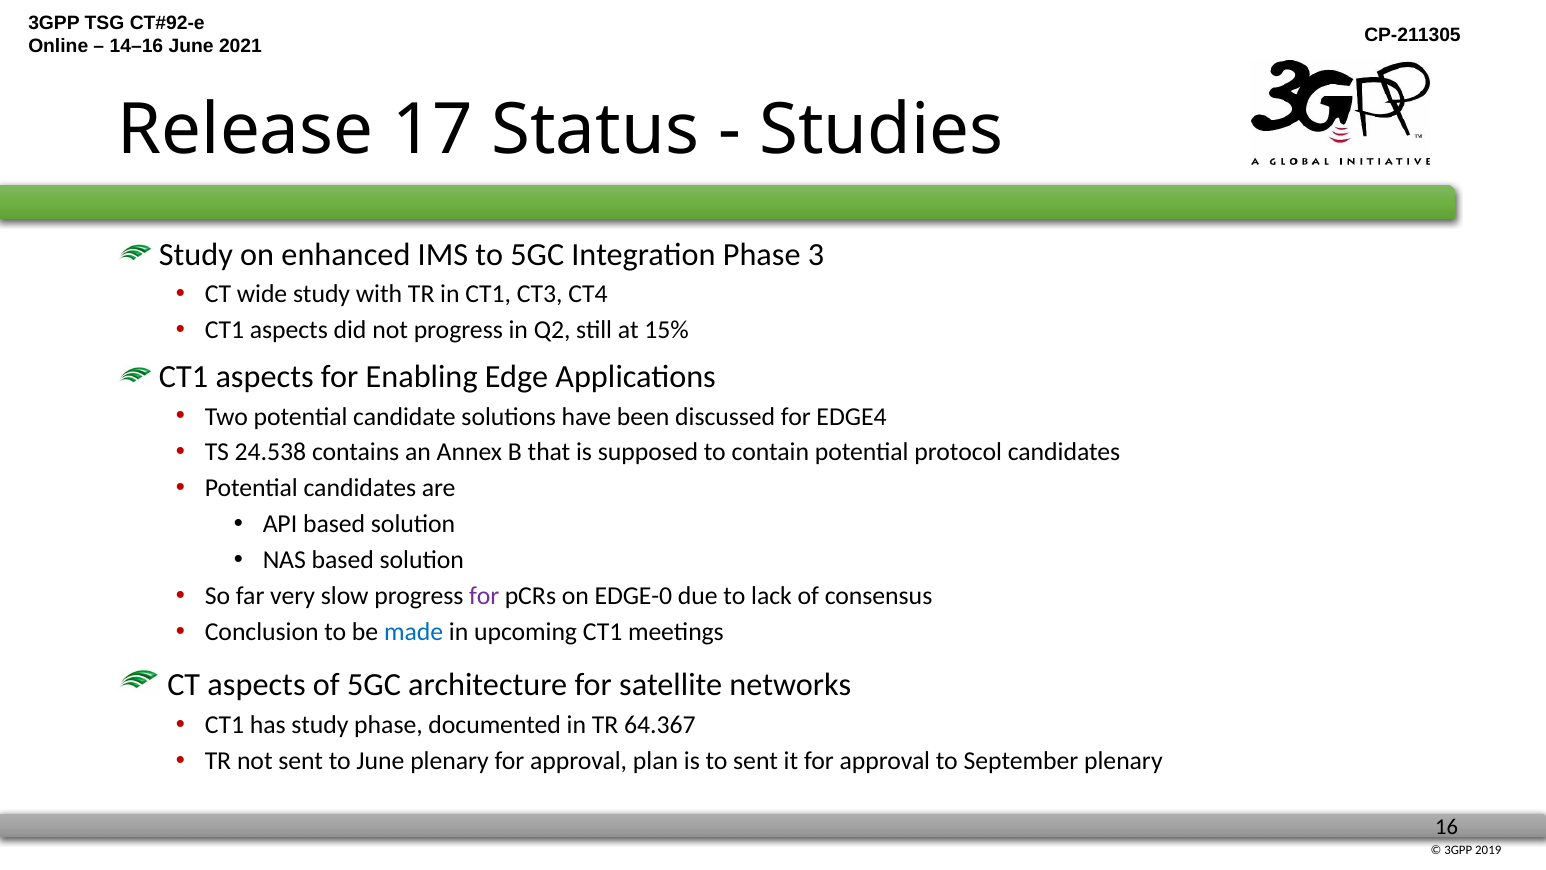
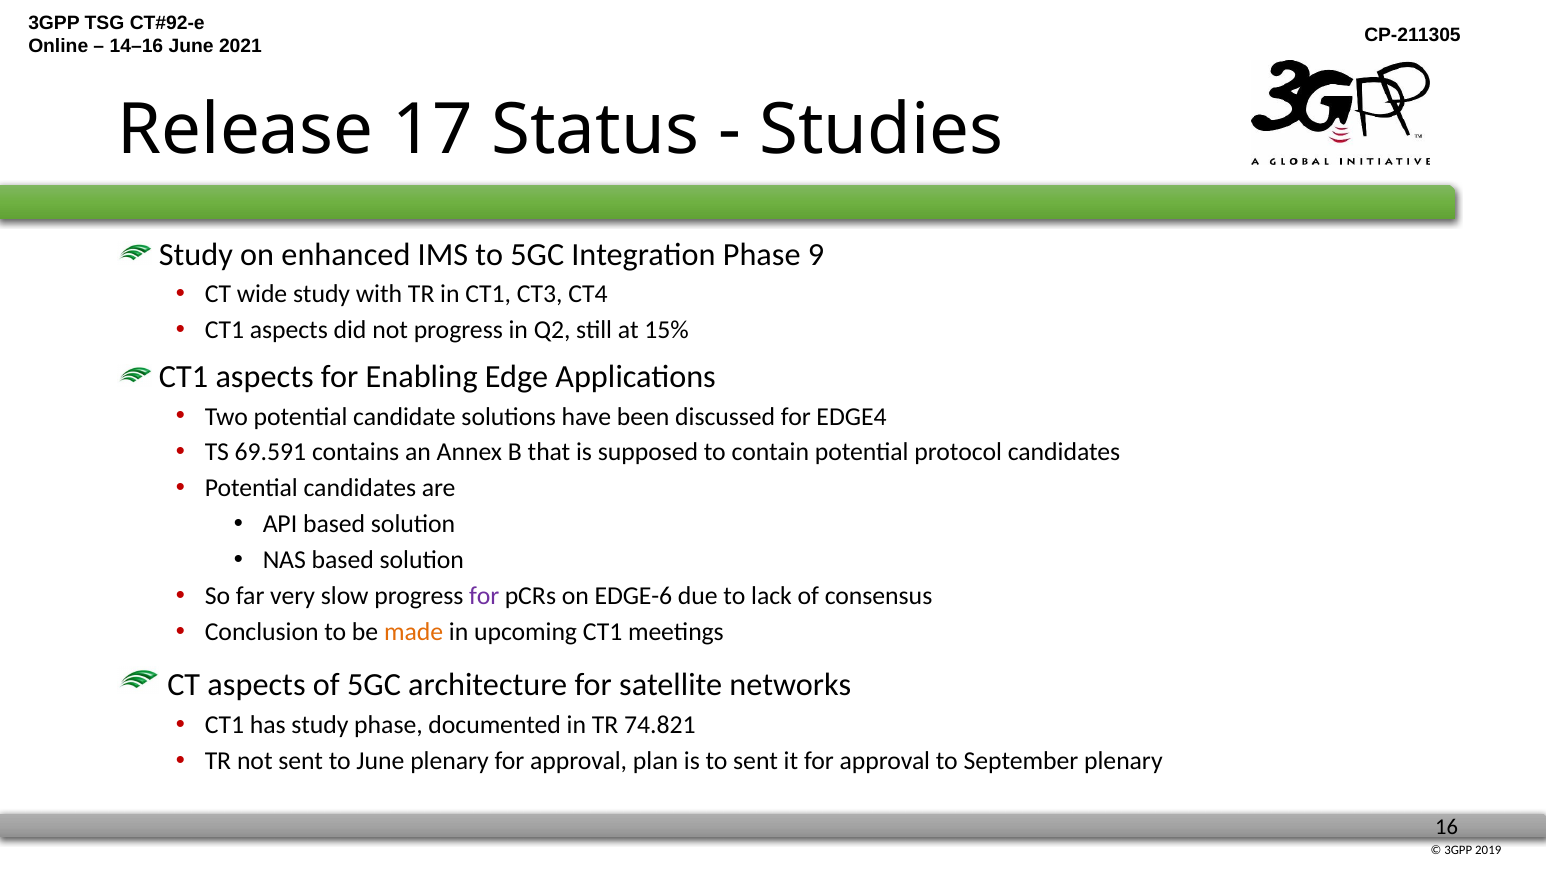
3: 3 -> 9 (816, 254)
24.538: 24.538 -> 69.591 (270, 452)
EDGE-0: EDGE-0 -> EDGE-6 (633, 596)
made colour: blue -> orange (414, 631)
64.367: 64.367 -> 74.821 (660, 725)
